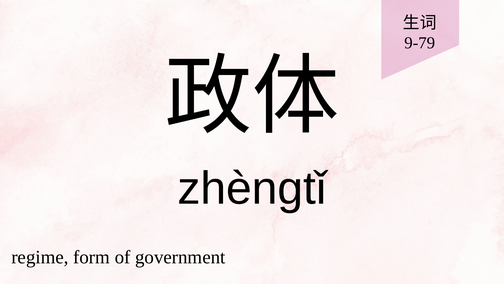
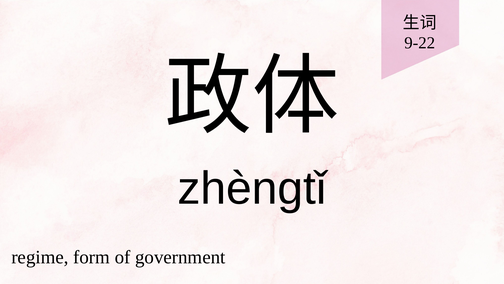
9-79: 9-79 -> 9-22 (420, 43)
